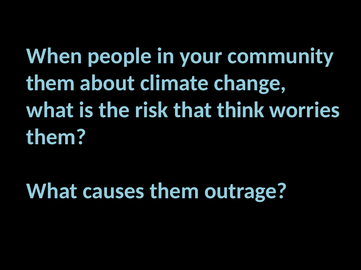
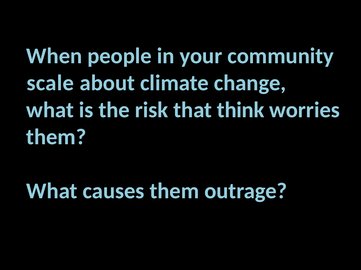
them: them -> scale (50, 83)
